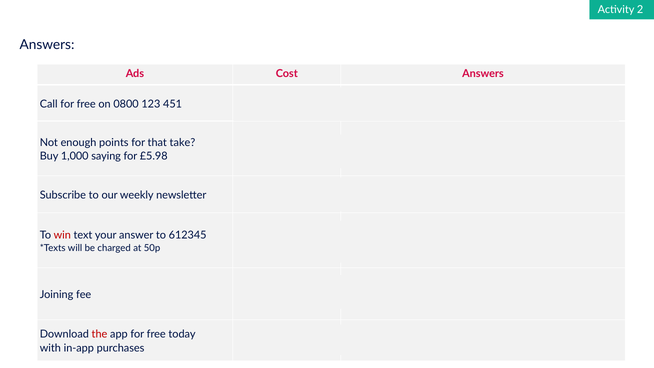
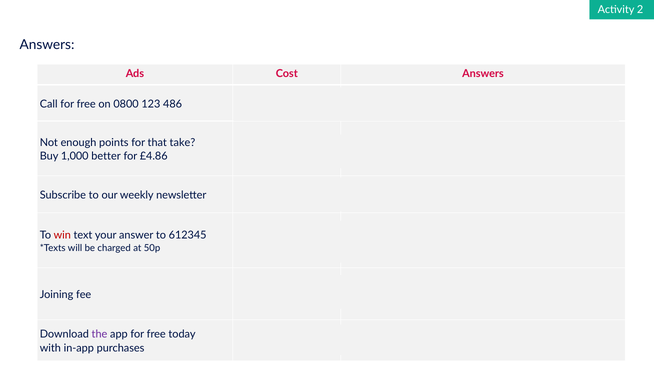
451: 451 -> 486 (173, 104)
saying: saying -> better (106, 156)
£5.98: £5.98 -> £4.86 (154, 156)
the colour: red -> purple (99, 334)
